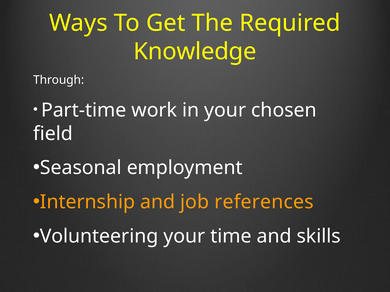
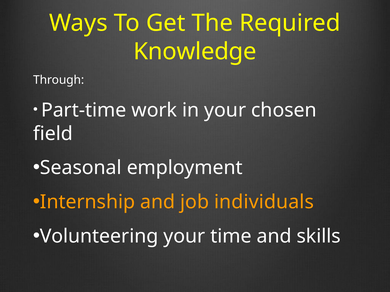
references: references -> individuals (264, 202)
